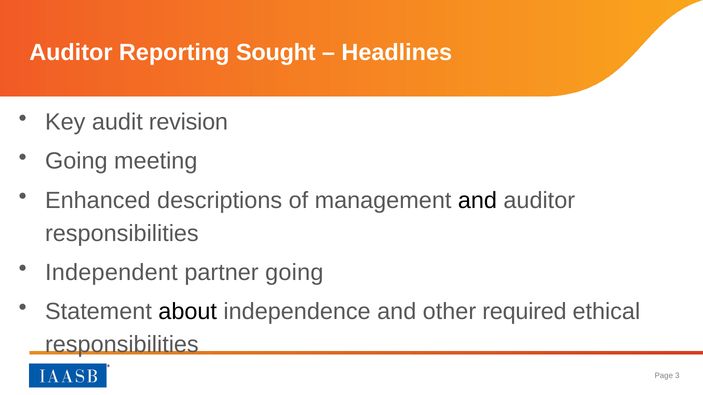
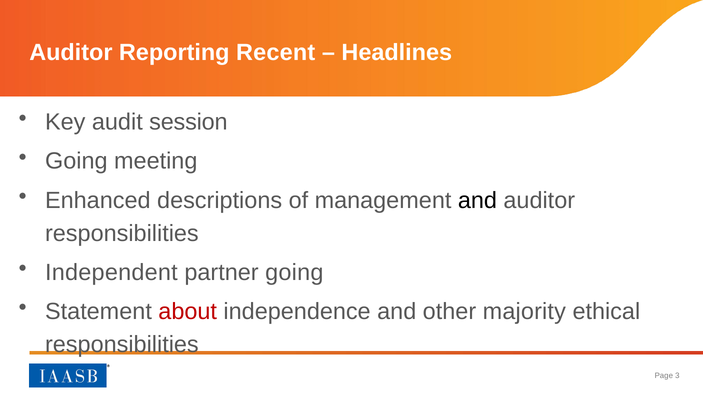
Sought: Sought -> Recent (276, 53)
revision: revision -> session (188, 122)
about colour: black -> red (188, 312)
required: required -> majority (524, 312)
